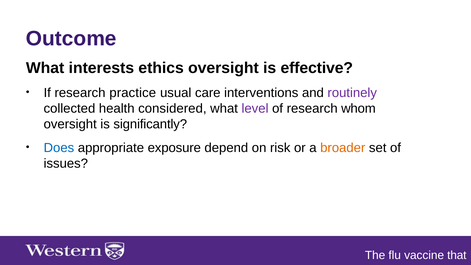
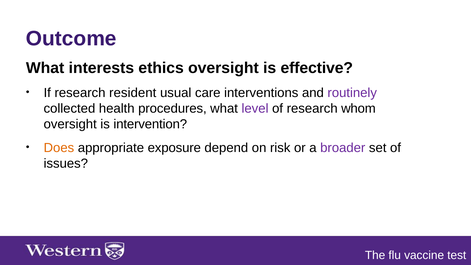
practice: practice -> resident (133, 93)
considered: considered -> procedures (172, 109)
significantly: significantly -> intervention (150, 124)
Does colour: blue -> orange (59, 148)
broader colour: orange -> purple (343, 148)
that: that -> test (457, 255)
